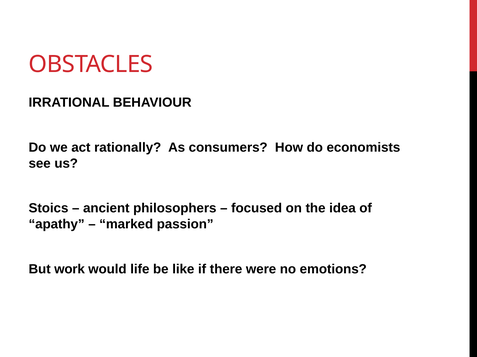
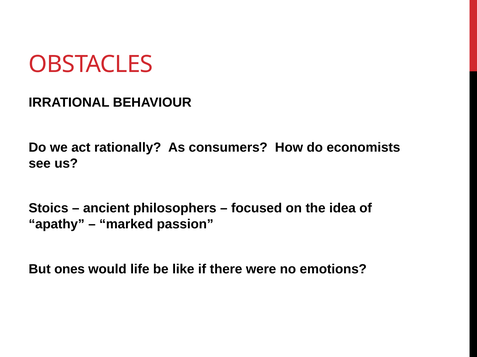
work: work -> ones (70, 270)
